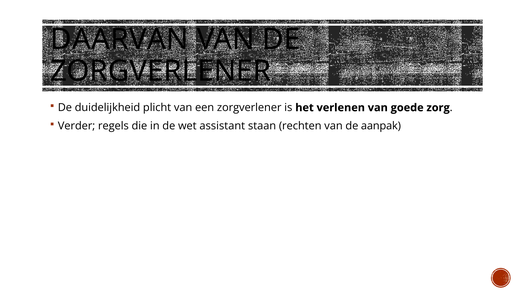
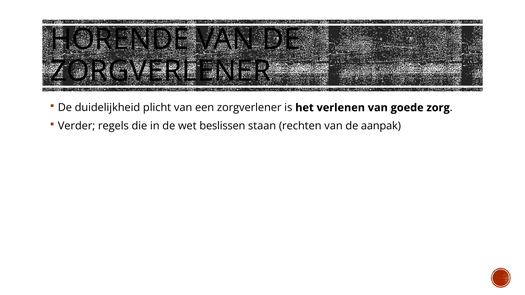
DAARVAN: DAARVAN -> HORENDE (120, 39)
assistant: assistant -> beslissen (222, 126)
